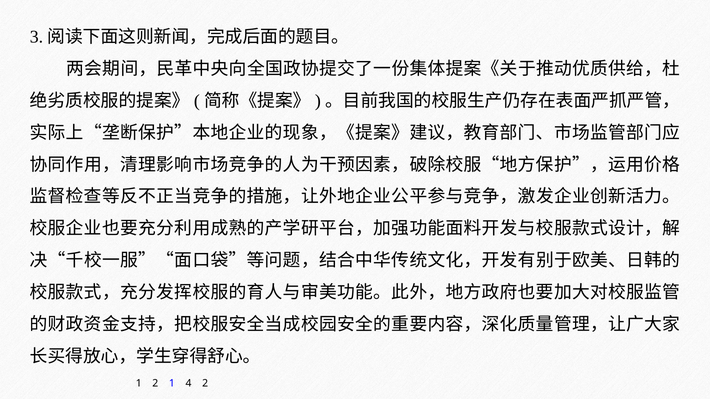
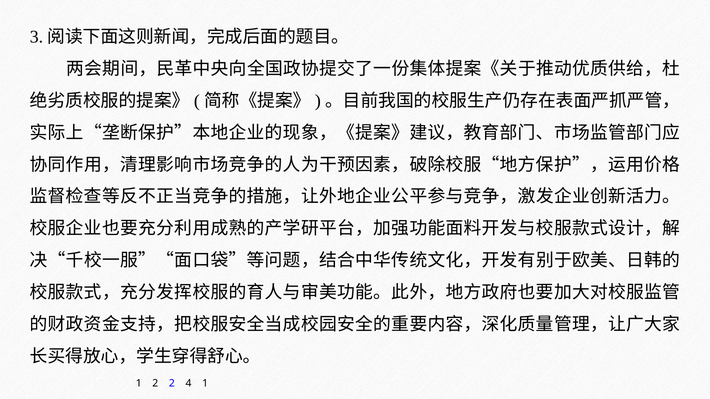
2 1: 1 -> 2 (172, 384)
4 2: 2 -> 1 (205, 384)
